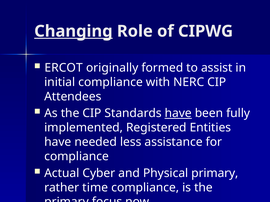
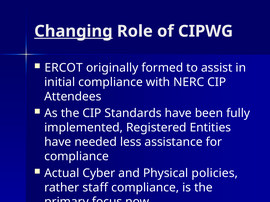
have underline: present -> none (178, 114)
Physical primary: primary -> policies (215, 174)
time: time -> staff (95, 188)
